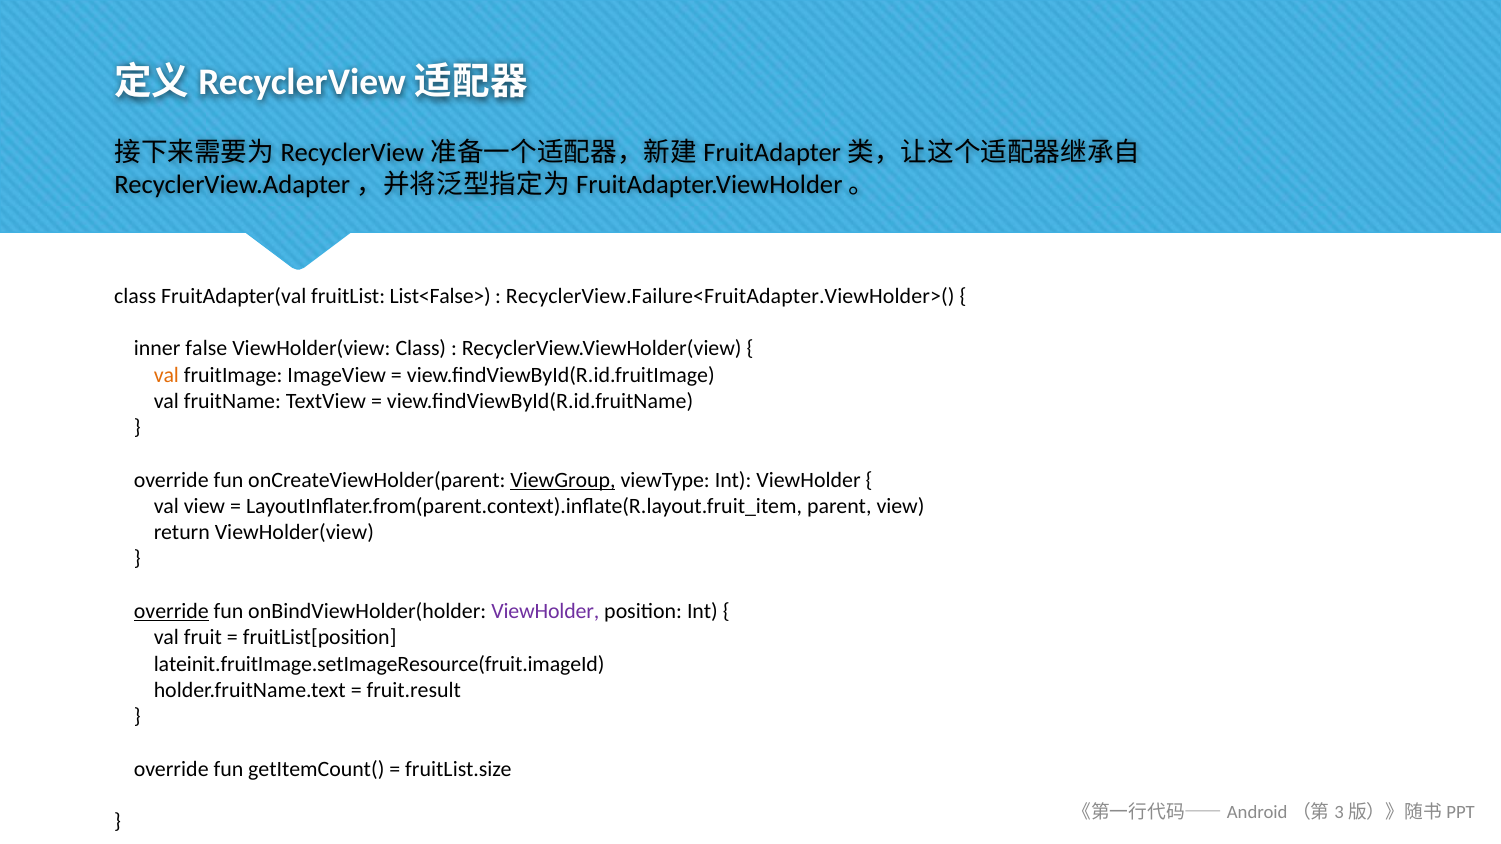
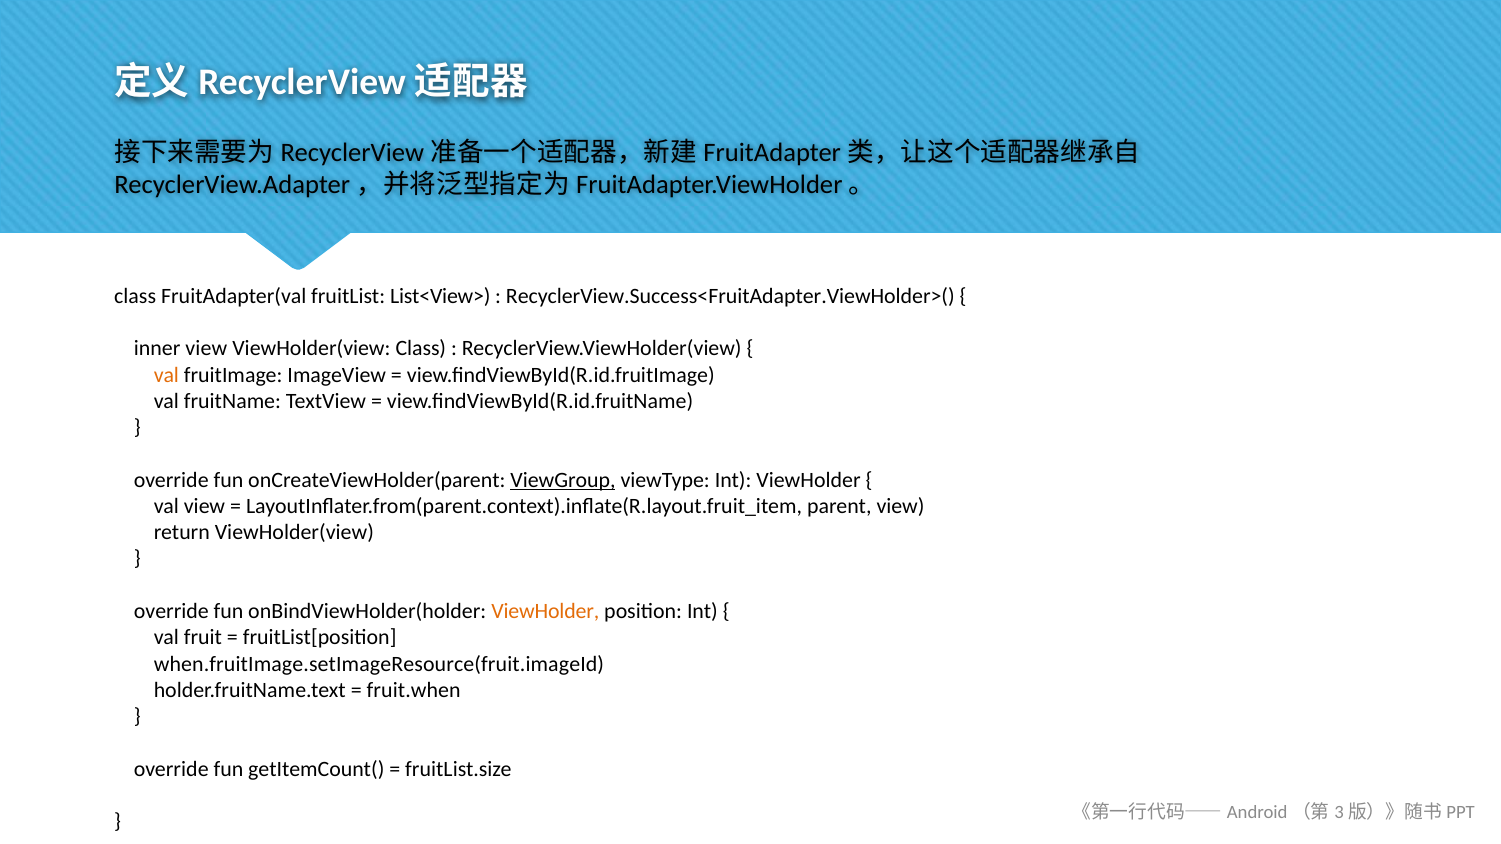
List<False>: List<False> -> List<View> (440, 296)
RecyclerView.Failure<FruitAdapter.ViewHolder>(: RecyclerView.Failure<FruitAdapter.ViewHolder>( -> RecyclerView.Success<FruitAdapter.ViewHolder>( (730, 296)
inner false: false -> view (206, 349)
override underline: present -> none (171, 612)
ViewHolder colour: purple -> orange (545, 612)
lateinit.fruitImage.setImageResource(fruit.imageId: lateinit.fruitImage.setImageResource(fruit.imageId -> when.fruitImage.setImageResource(fruit.imageId (379, 664)
fruit.result: fruit.result -> fruit.when (414, 690)
